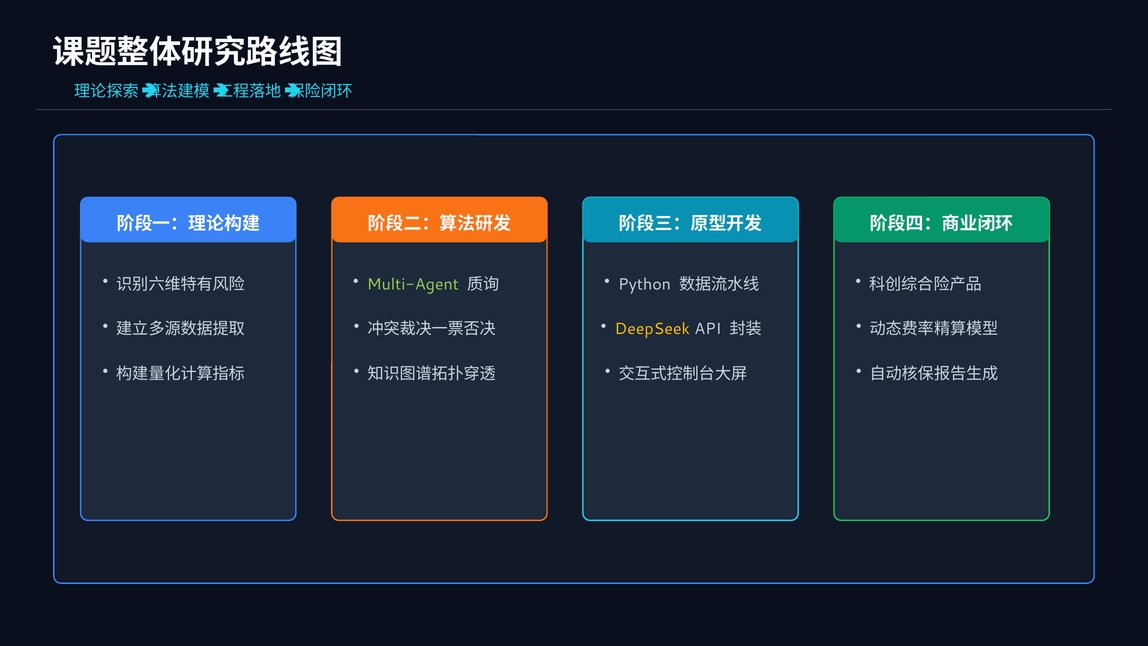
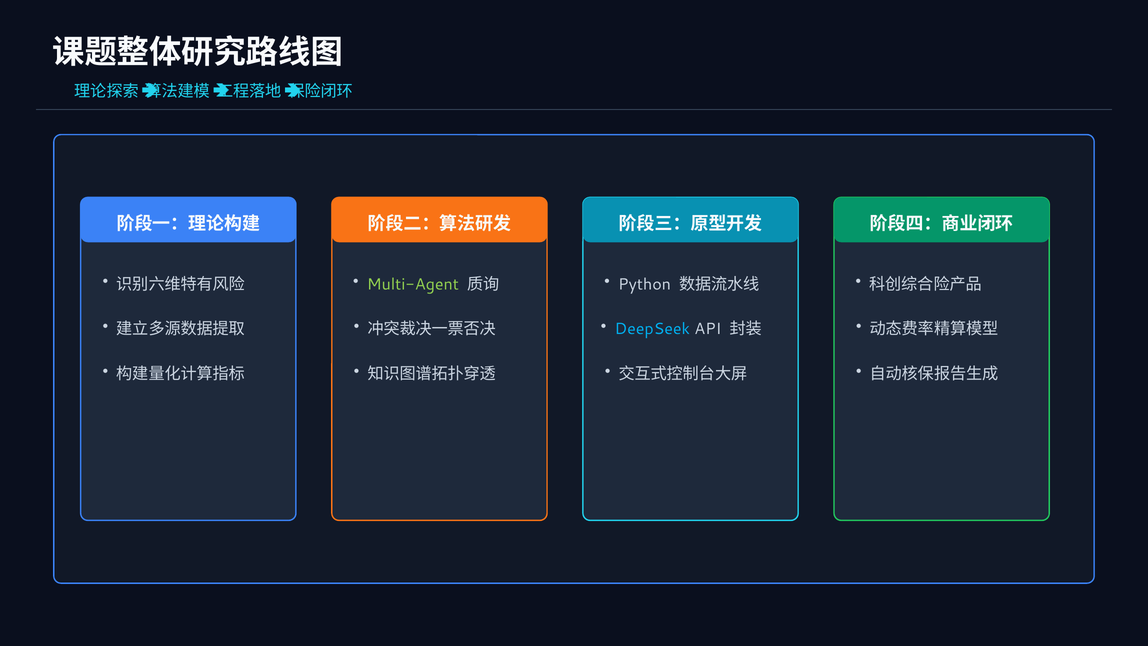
DeepSeek colour: yellow -> light blue (652, 329)
